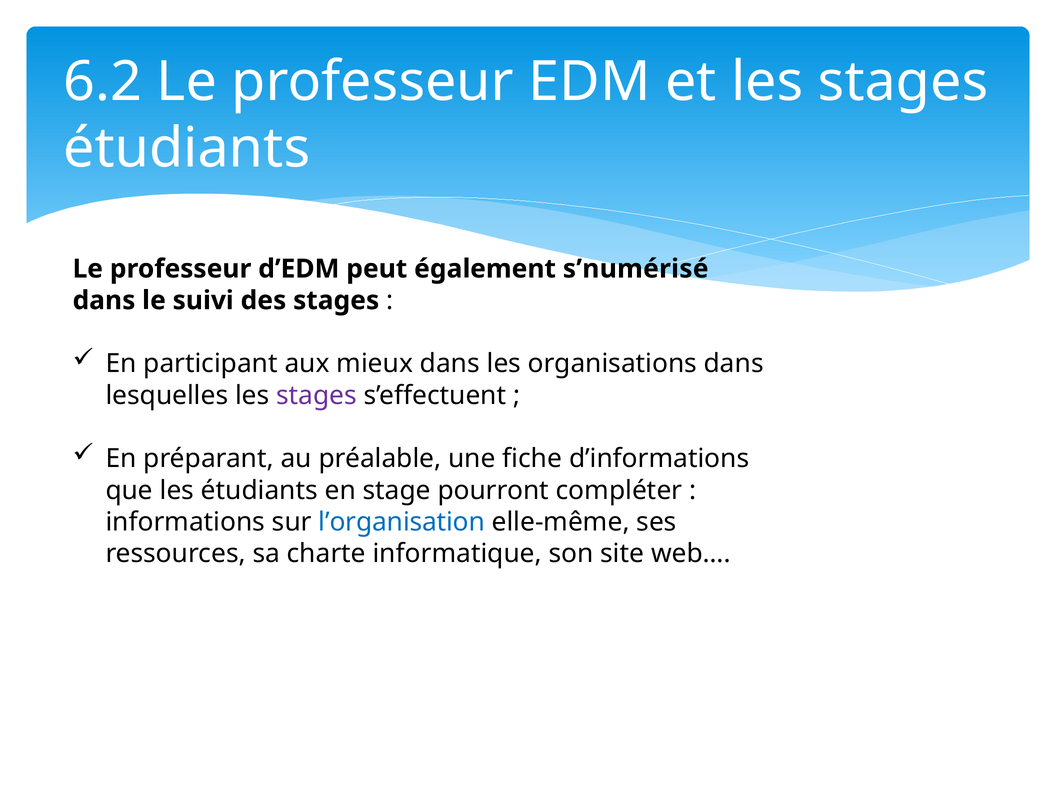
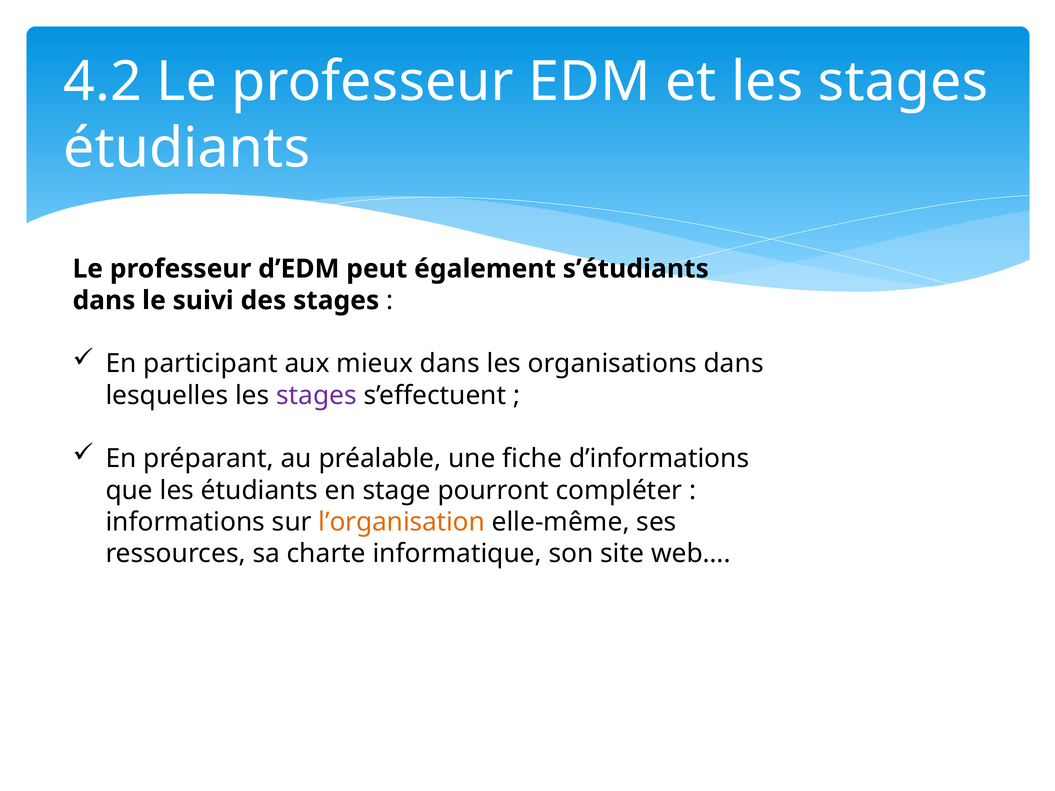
6.2: 6.2 -> 4.2 (103, 82)
s’numérisé: s’numérisé -> s’étudiants (636, 269)
l’organisation colour: blue -> orange (402, 522)
